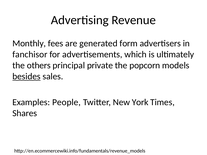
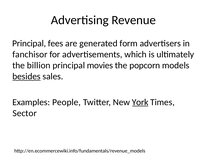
Monthly: Monthly -> Principal (29, 43)
others: others -> billion (39, 66)
private: private -> movies (100, 66)
York underline: none -> present (140, 102)
Shares: Shares -> Sector (25, 113)
